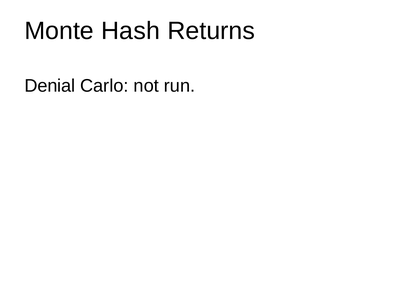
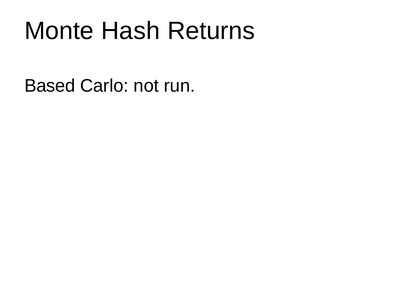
Denial: Denial -> Based (50, 86)
